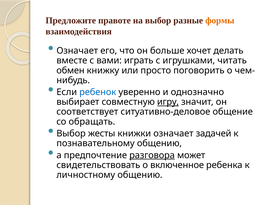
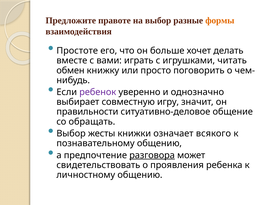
Означает: Означает -> Простоте (77, 51)
ребенок colour: blue -> purple (98, 92)
игру underline: present -> none (168, 102)
соответствует: соответствует -> правильности (87, 112)
задачей: задачей -> всякого (213, 133)
включенное: включенное -> проявления (177, 165)
